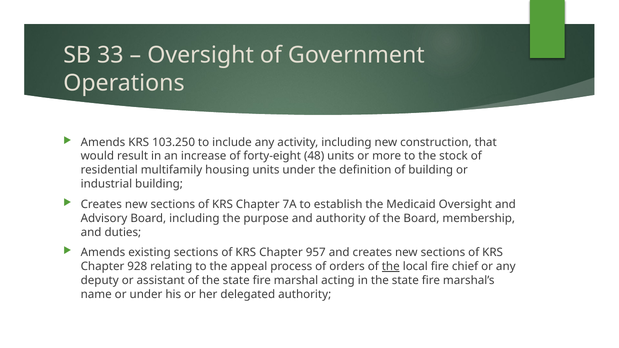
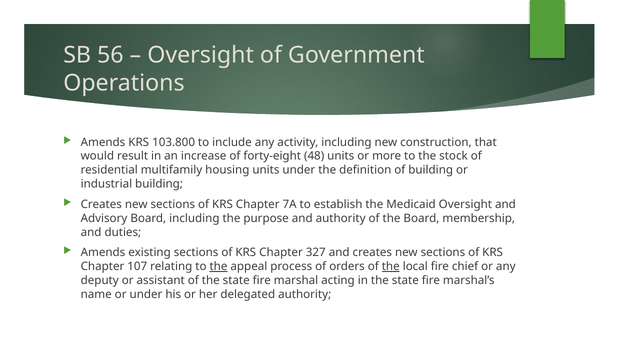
33: 33 -> 56 (110, 55)
103.250: 103.250 -> 103.800 (174, 142)
957: 957 -> 327 (316, 253)
928: 928 -> 107 (137, 267)
the underline: none -> present (219, 267)
